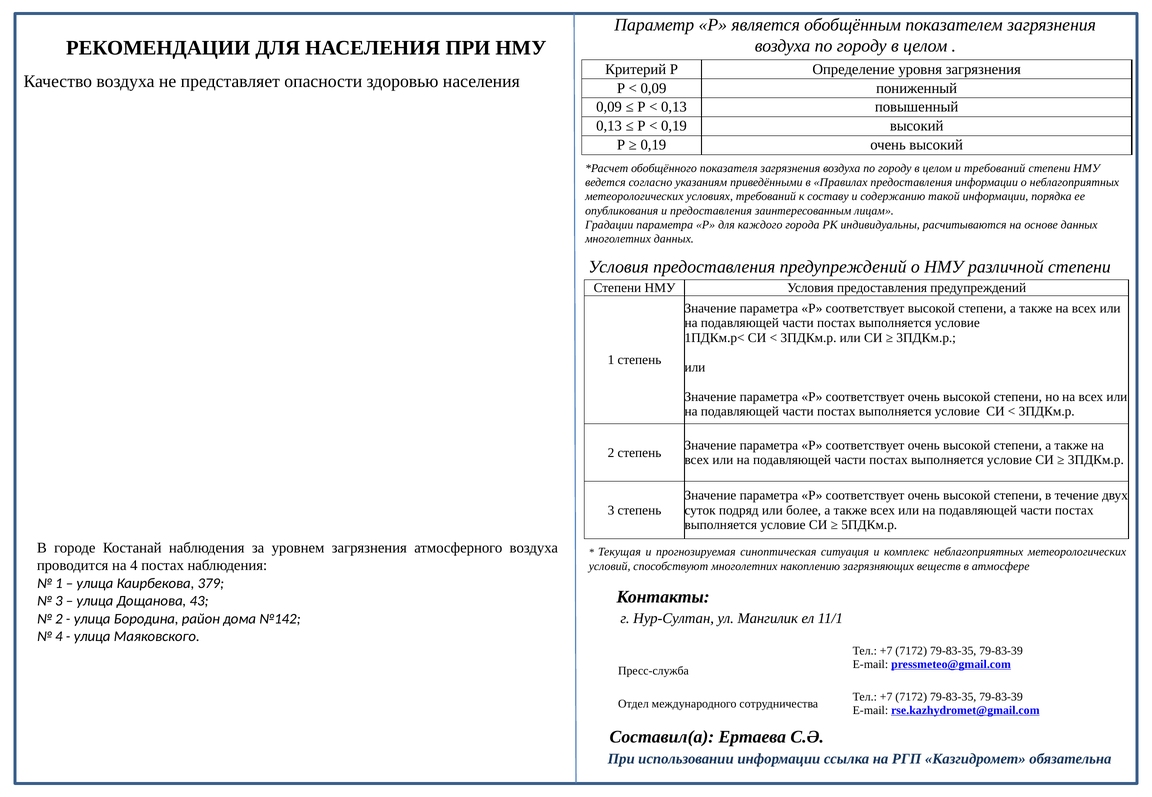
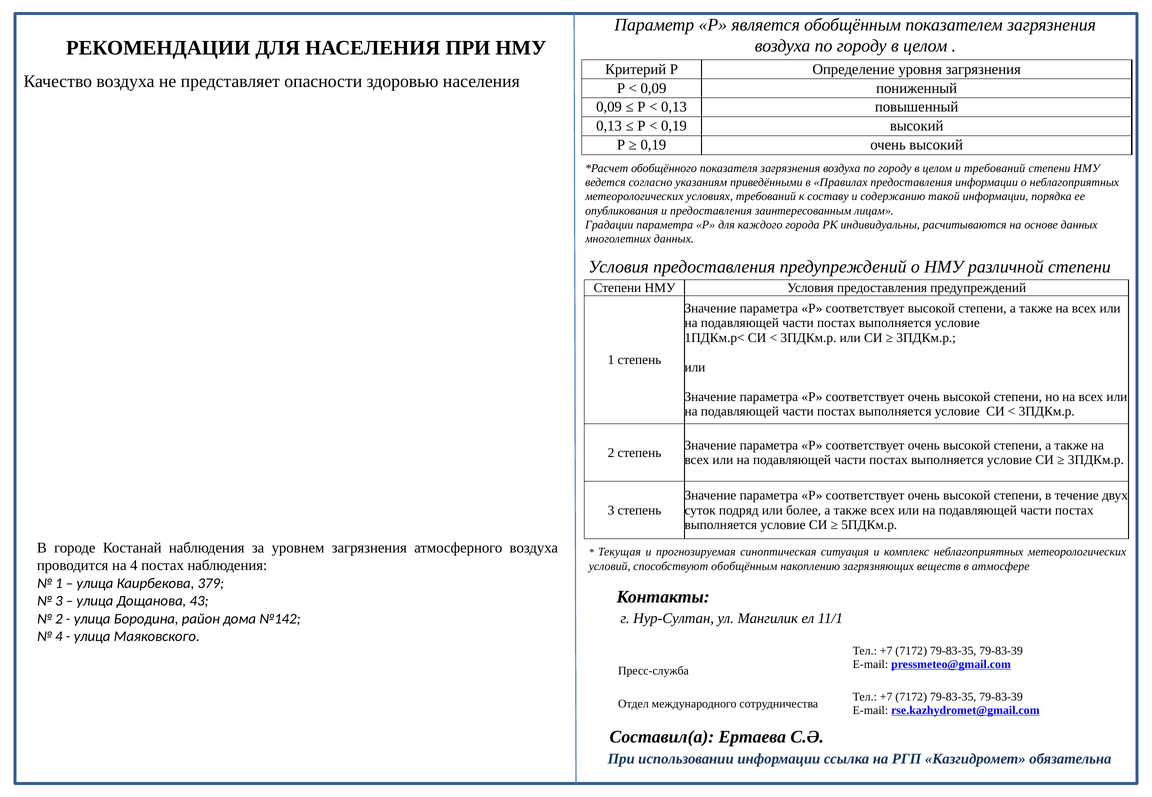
способствуют многолетних: многолетних -> обобщённым (744, 567)
